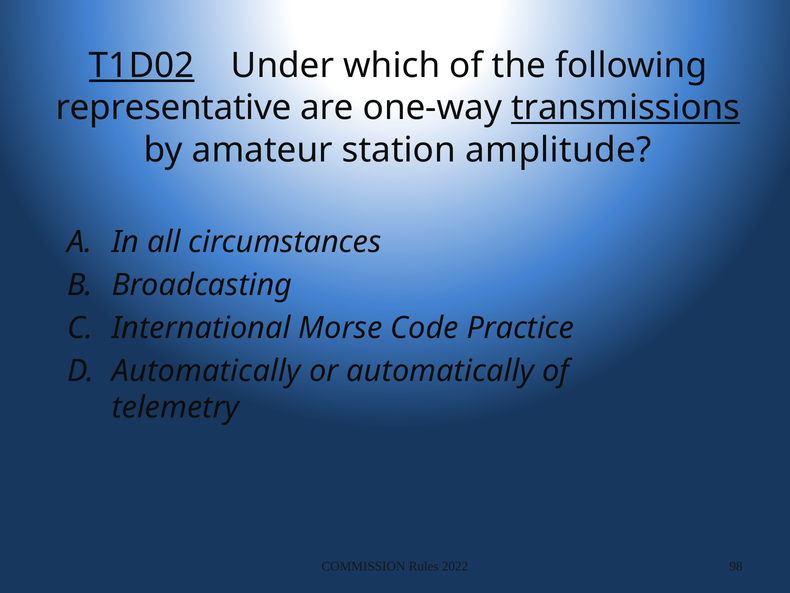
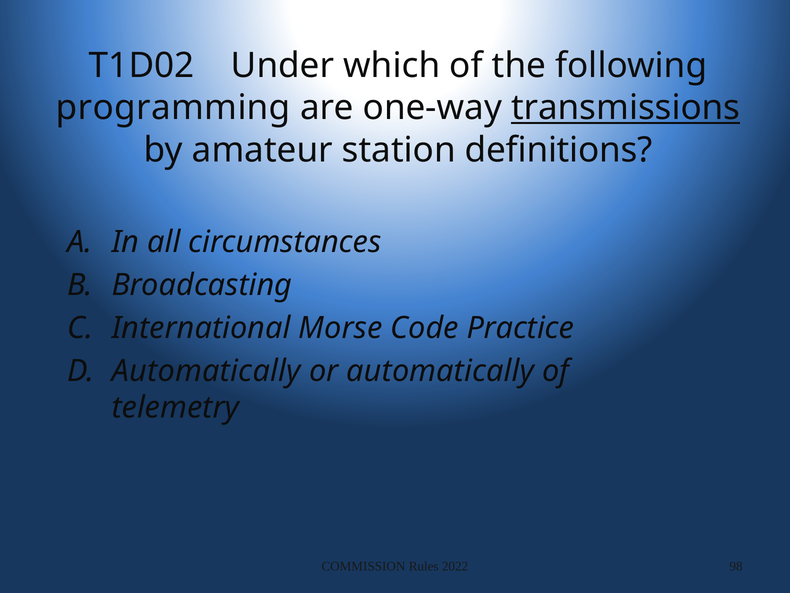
T1D02 underline: present -> none (142, 66)
representative: representative -> programming (173, 108)
amplitude: amplitude -> definitions (559, 150)
